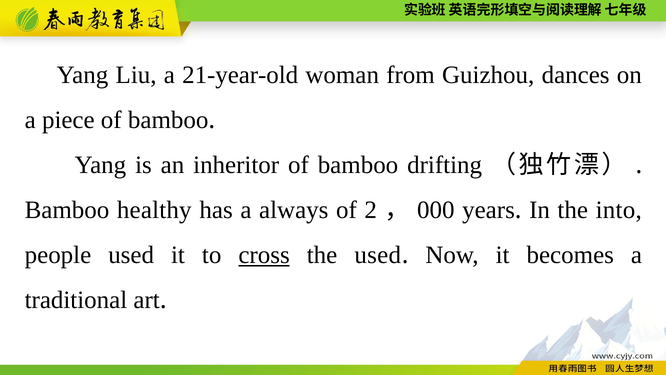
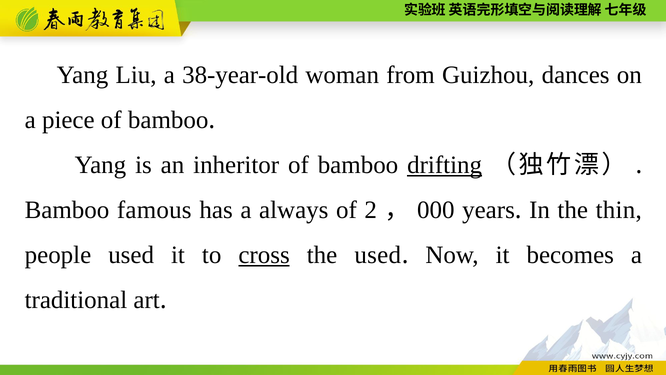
21-year-old: 21-year-old -> 38-year-old (240, 75)
drifting underline: none -> present (445, 165)
healthy: healthy -> famous (154, 210)
into: into -> thin (619, 210)
